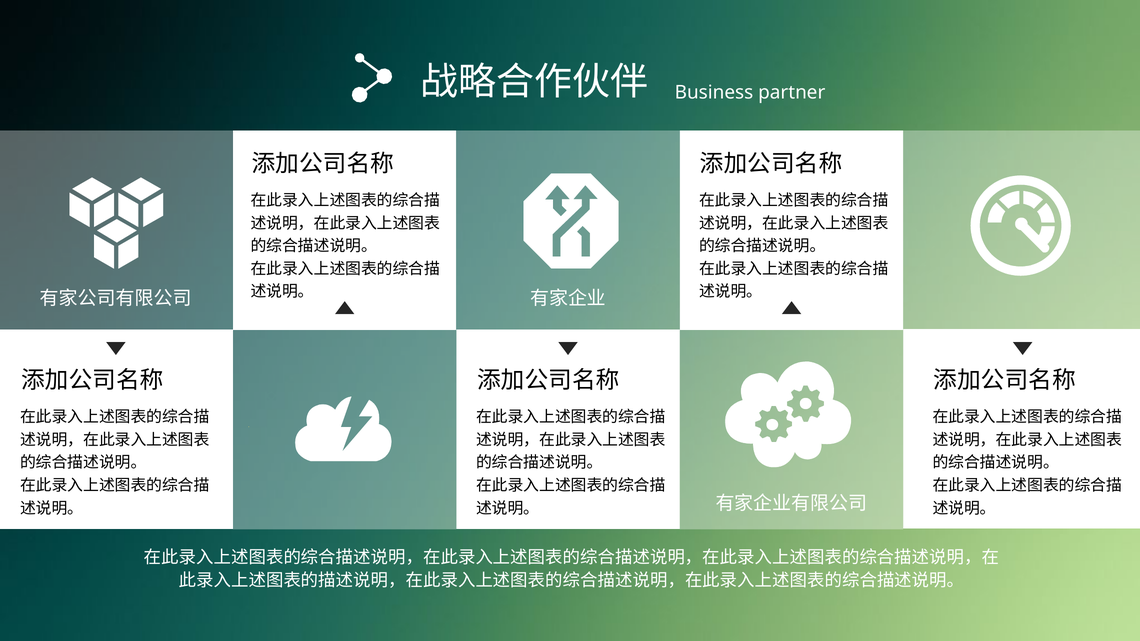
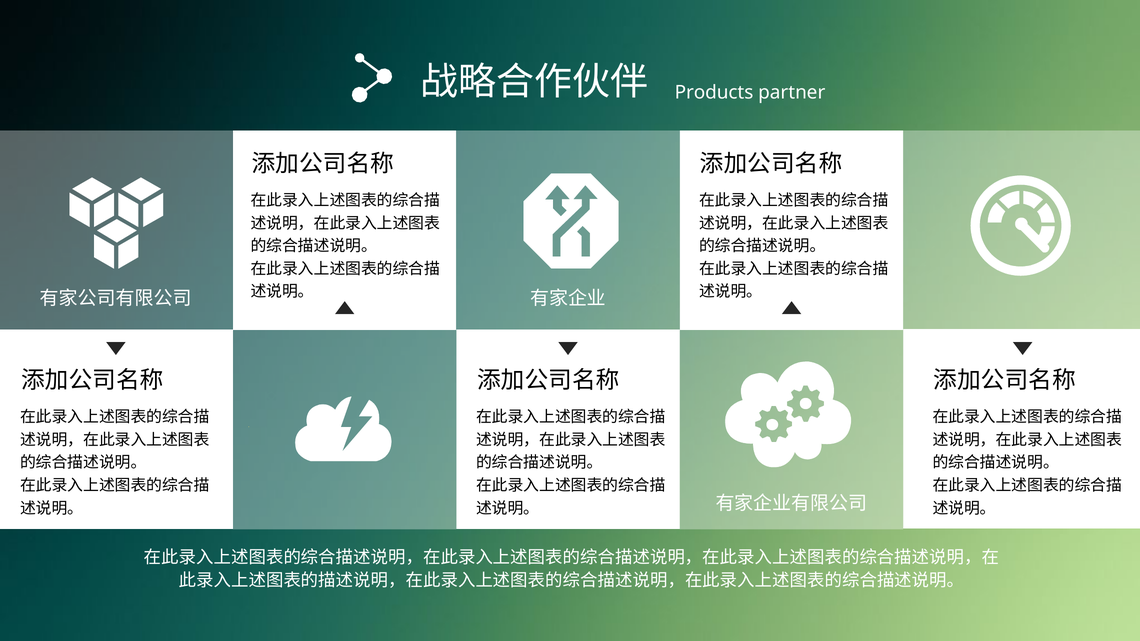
Business: Business -> Products (714, 93)
